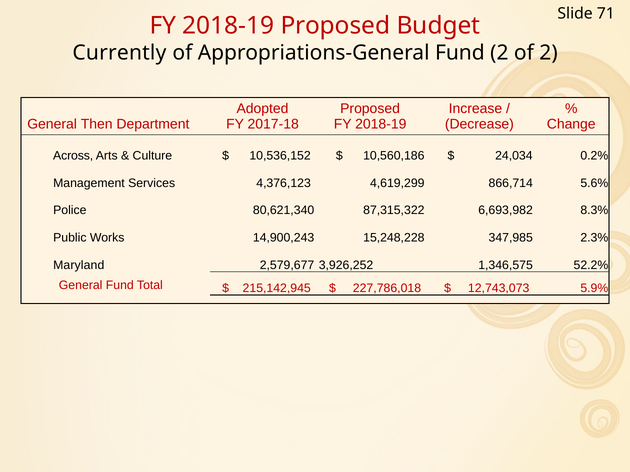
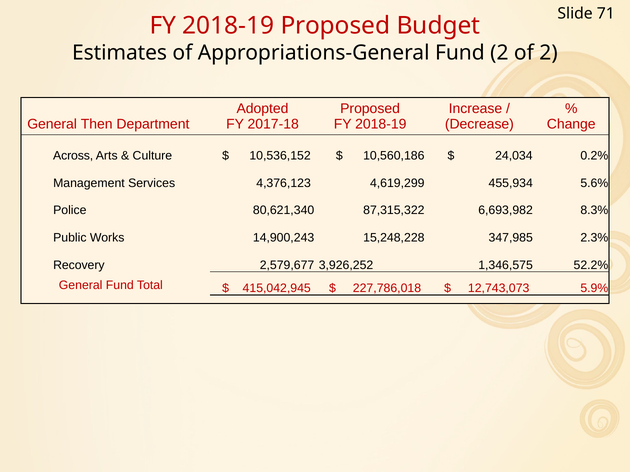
Currently: Currently -> Estimates (120, 53)
866,714: 866,714 -> 455,934 (511, 183)
Maryland: Maryland -> Recovery (79, 265)
215,142,945: 215,142,945 -> 415,042,945 (277, 289)
